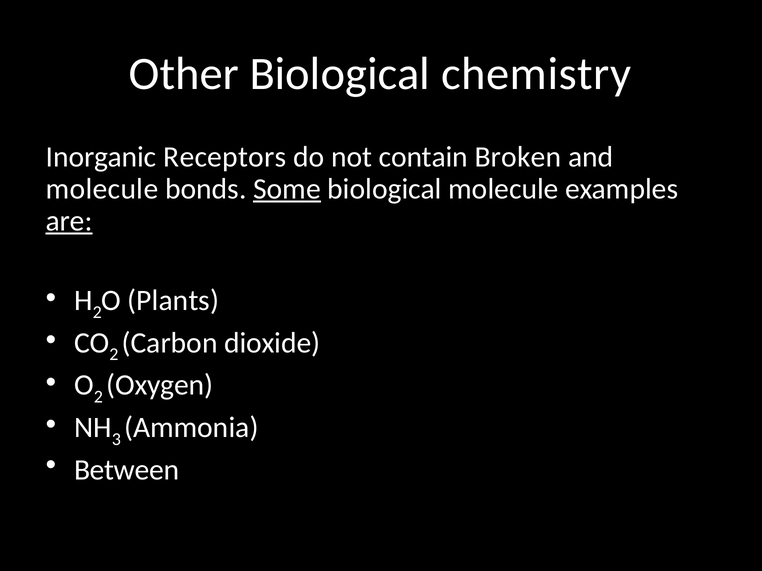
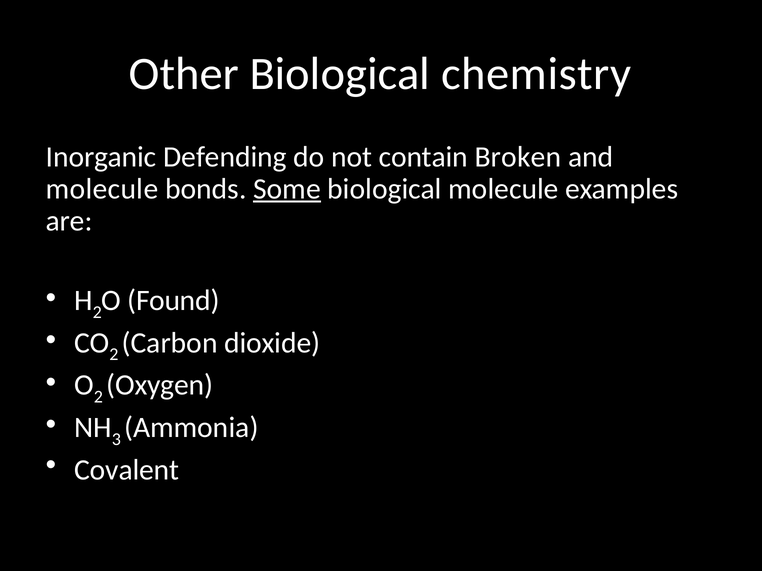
Receptors: Receptors -> Defending (225, 157)
are underline: present -> none (69, 221)
Plants: Plants -> Found (173, 301)
Between: Between -> Covalent (127, 470)
